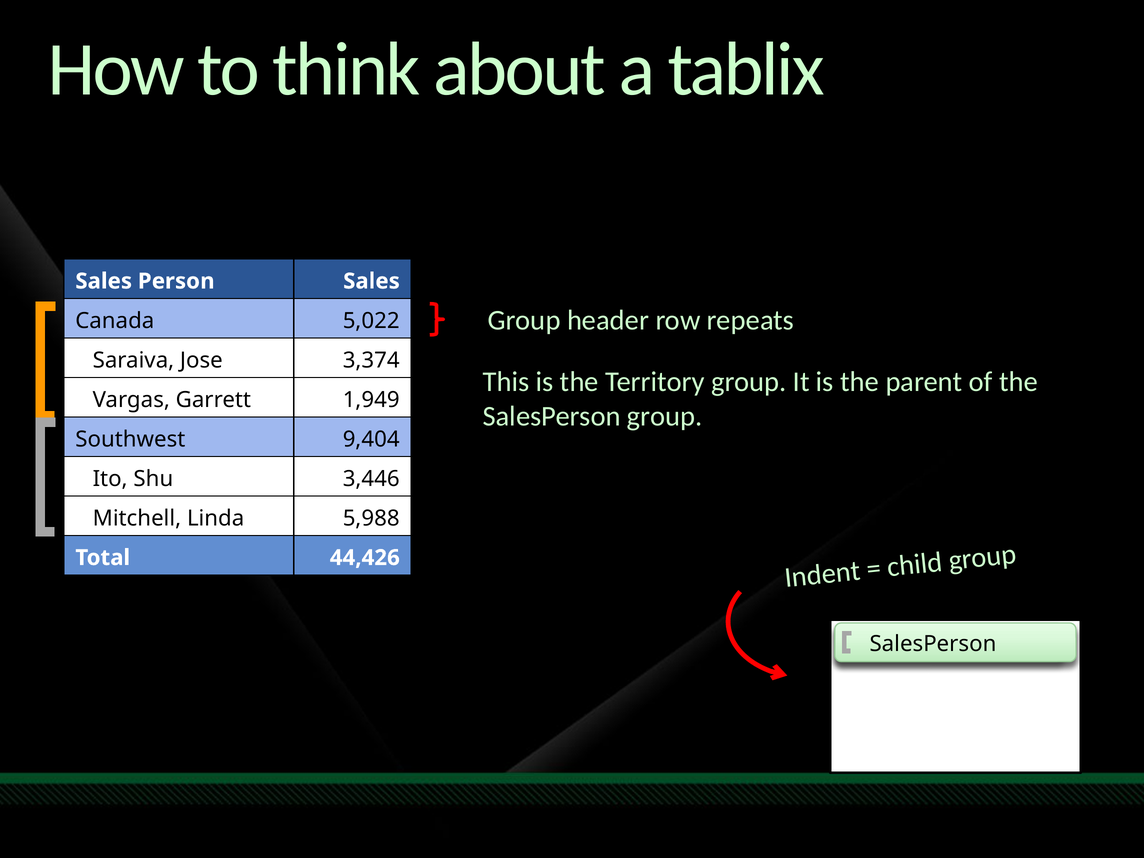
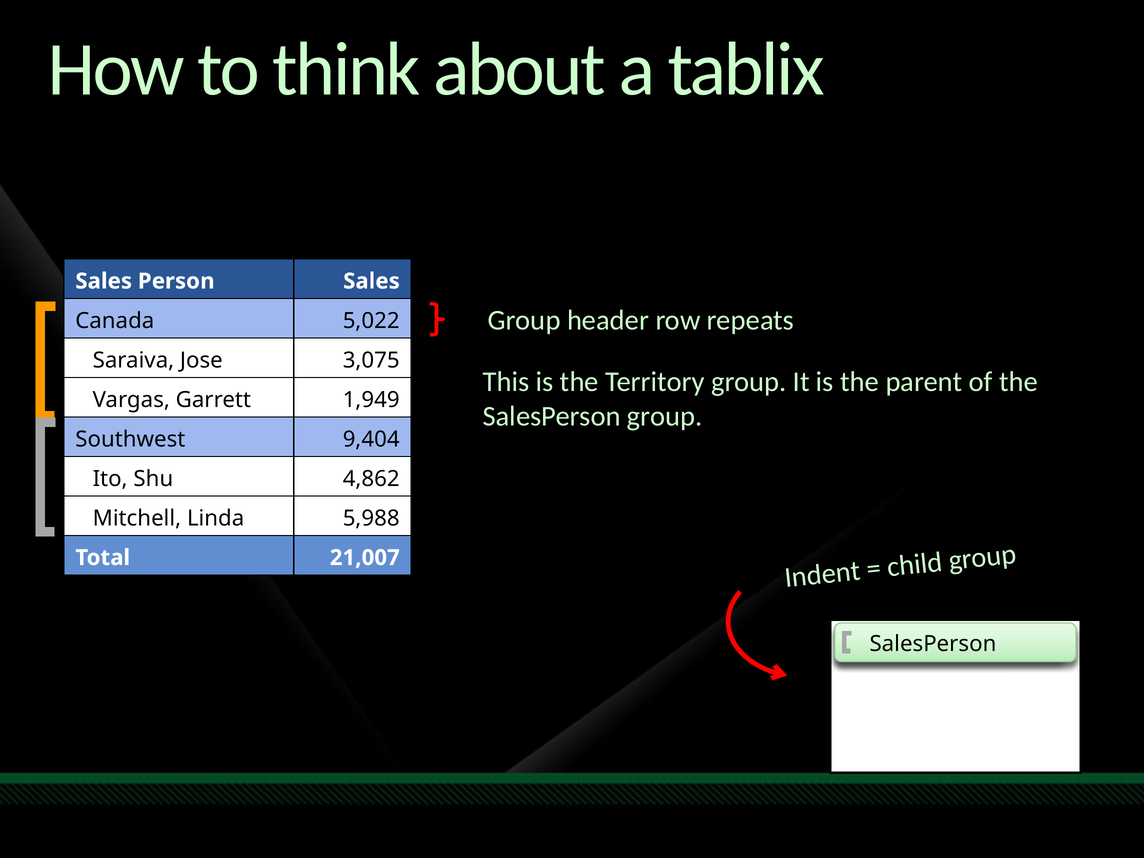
3,374: 3,374 -> 3,075 (371, 360)
3,446: 3,446 -> 4,862 (371, 479)
44,426: 44,426 -> 21,007 (365, 558)
